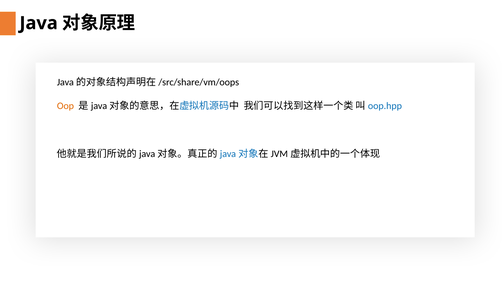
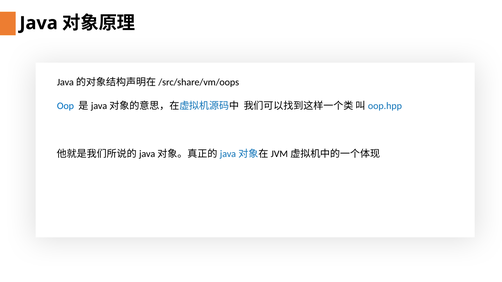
Oop colour: orange -> blue (65, 106)
